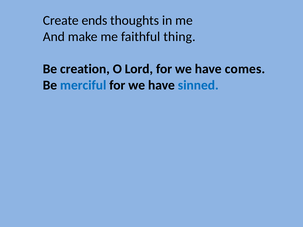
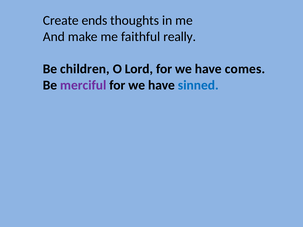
thing: thing -> really (180, 37)
creation: creation -> children (85, 69)
merciful colour: blue -> purple (83, 85)
